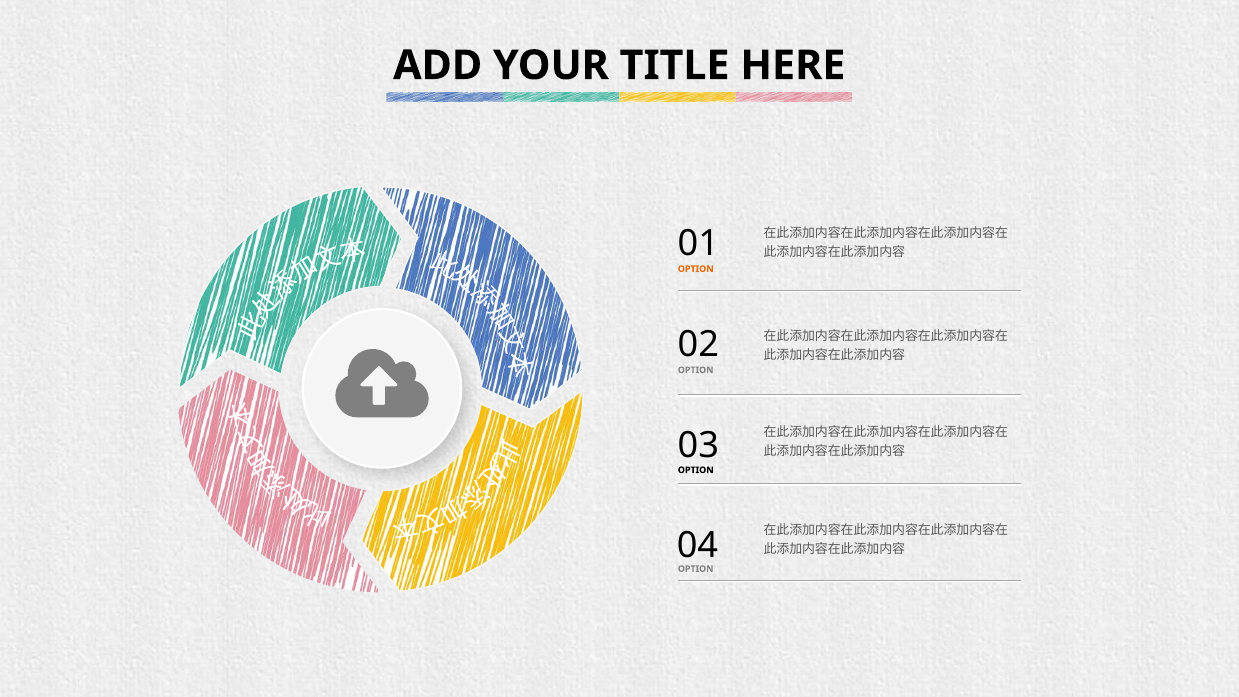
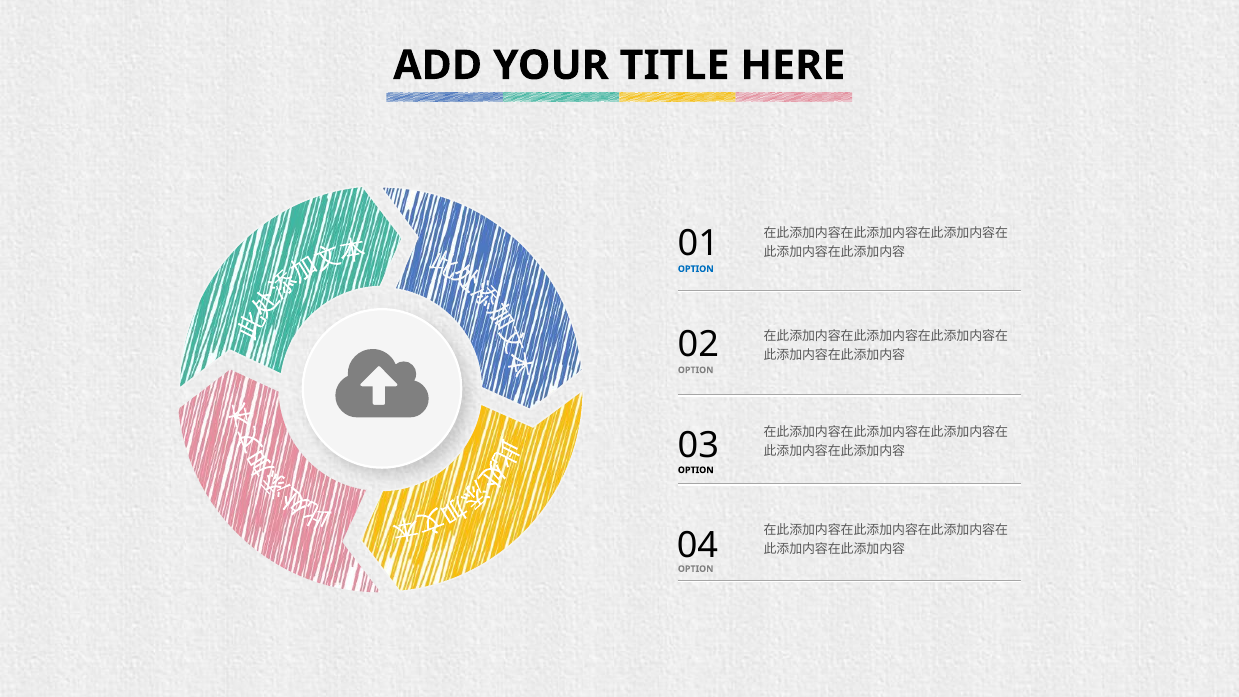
OPTION colour: orange -> blue (696, 269)
